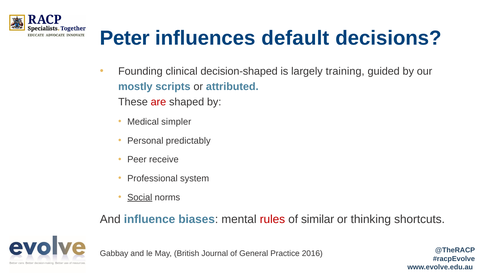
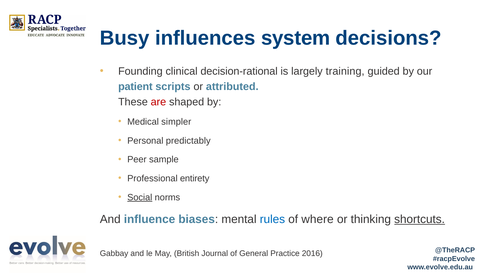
Peter: Peter -> Busy (125, 38)
default: default -> system (296, 38)
decision-shaped: decision-shaped -> decision-rational (239, 71)
mostly: mostly -> patient (135, 87)
receive: receive -> sample (164, 159)
system: system -> entirety (195, 178)
rules colour: red -> blue (272, 219)
similar: similar -> where (318, 219)
shortcuts underline: none -> present (420, 219)
